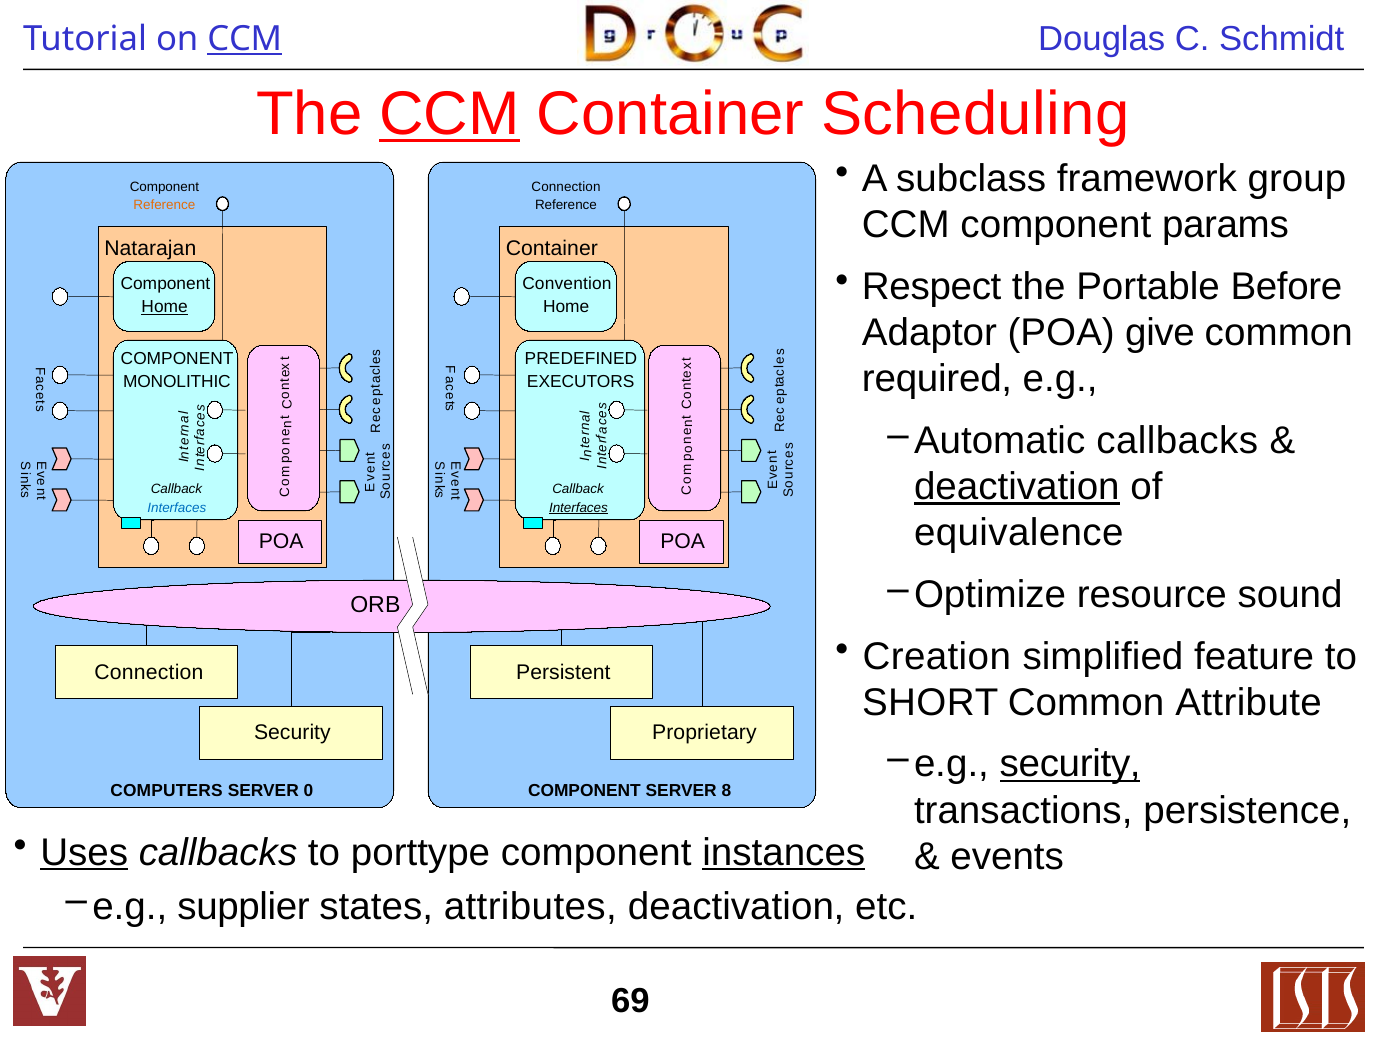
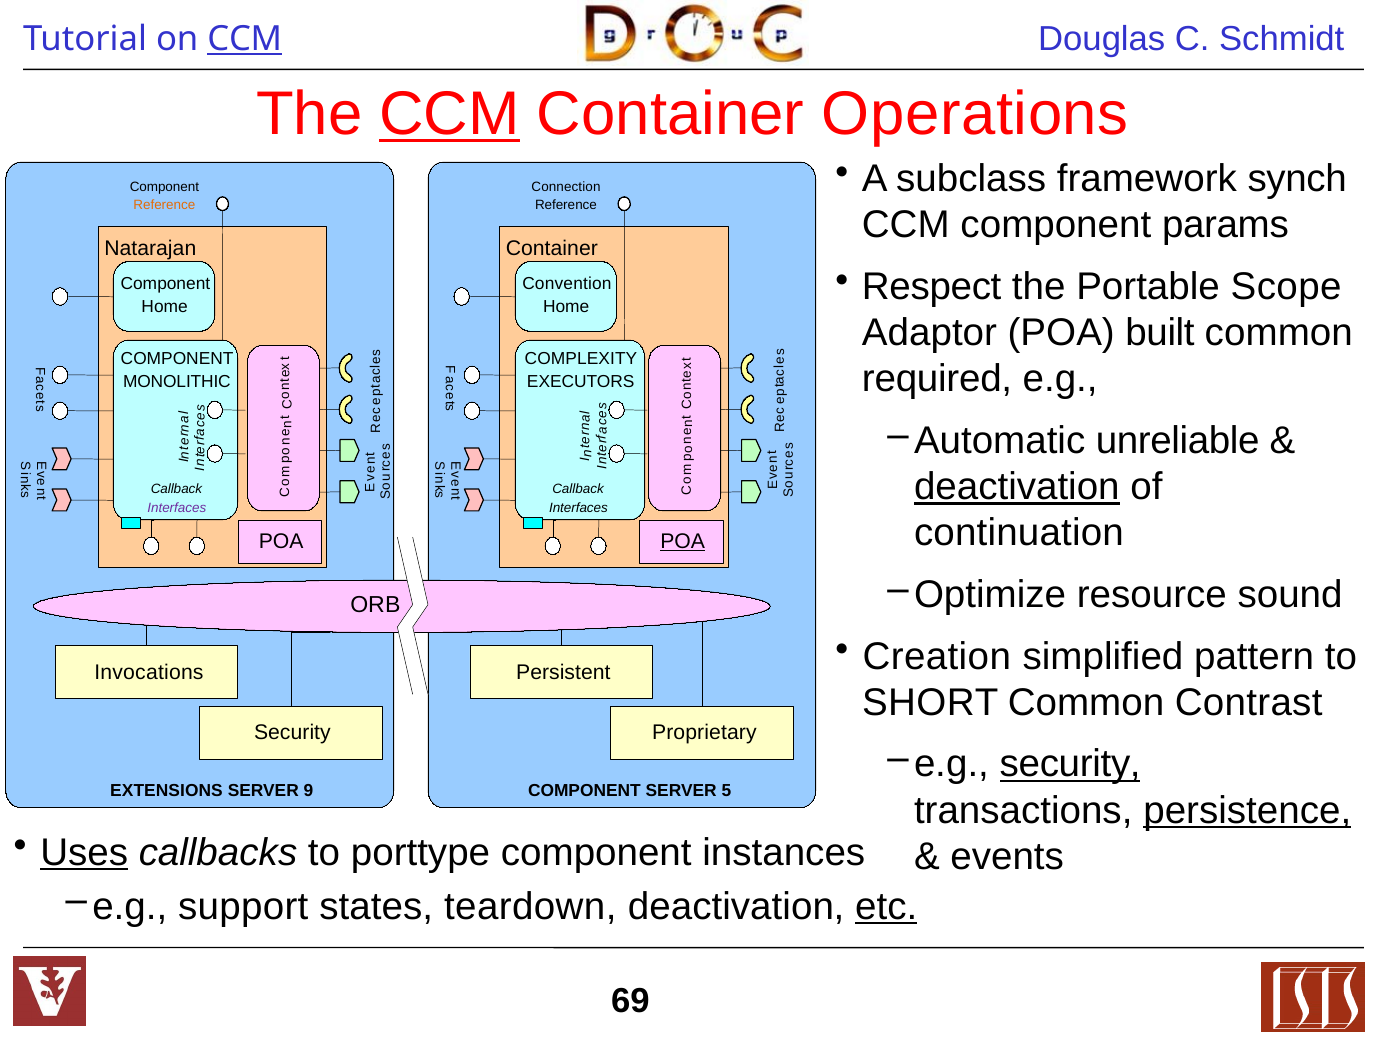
Scheduling: Scheduling -> Operations (975, 114)
group: group -> synch (1297, 179)
Before: Before -> Scope (1286, 287)
Home underline: present -> none (165, 307)
give: give -> built (1160, 333)
PREDEFINED: PREDEFINED -> COMPLEXITY (581, 359)
Automatic callbacks: callbacks -> unreliable (1178, 441)
Interfaces colour: blue -> purple (177, 508)
Interfaces underline: present -> none (578, 508)
equivalence: equivalence -> continuation (1019, 533)
POA underline: none -> present (683, 542)
feature: feature -> pattern (1254, 657)
Connection: Connection -> Invocations (149, 673)
Attribute: Attribute -> Contrast (1249, 703)
COMPUTERS: COMPUTERS -> EXTENSIONS (166, 791)
0: 0 -> 9 (308, 791)
8: 8 -> 5 (726, 791)
persistence underline: none -> present (1247, 811)
instances underline: present -> none (784, 853)
supplier: supplier -> support (243, 907)
attributes: attributes -> teardown (530, 907)
etc underline: none -> present (886, 907)
